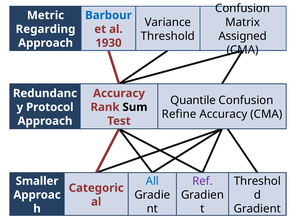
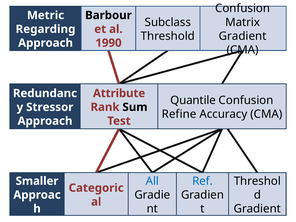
Barbour colour: blue -> black (108, 15)
Variance: Variance -> Subclass (168, 22)
Assigned: Assigned -> Gradient (243, 36)
1930: 1930 -> 1990 (108, 43)
Accuracy: Accuracy -> Attribute (119, 93)
Protocol: Protocol -> Stressor (50, 107)
Ref colour: purple -> blue (202, 181)
